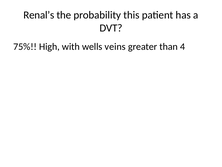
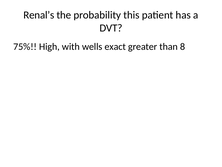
veins: veins -> exact (115, 47)
4: 4 -> 8 (183, 47)
